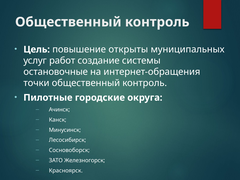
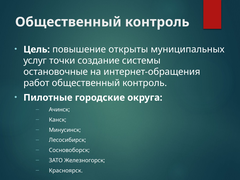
работ: работ -> точки (62, 61)
точки: точки -> работ (36, 83)
